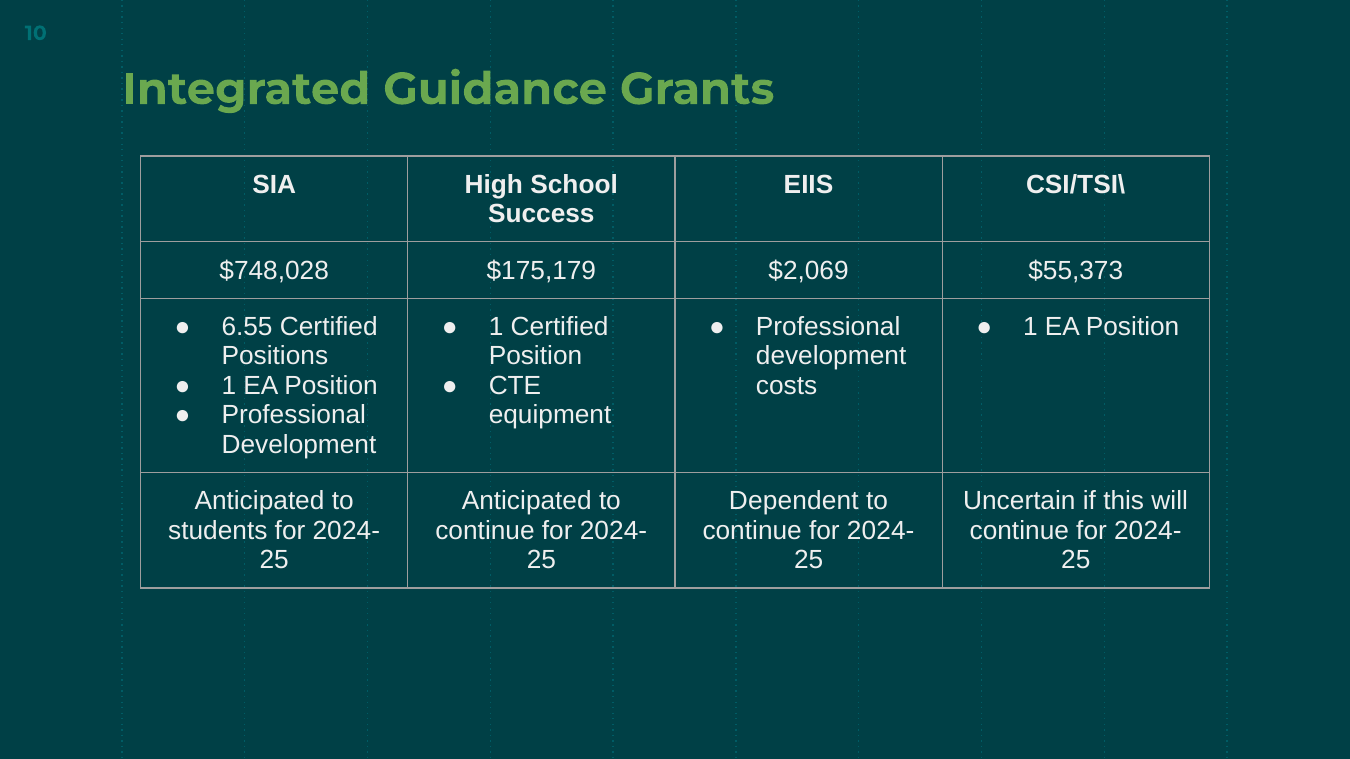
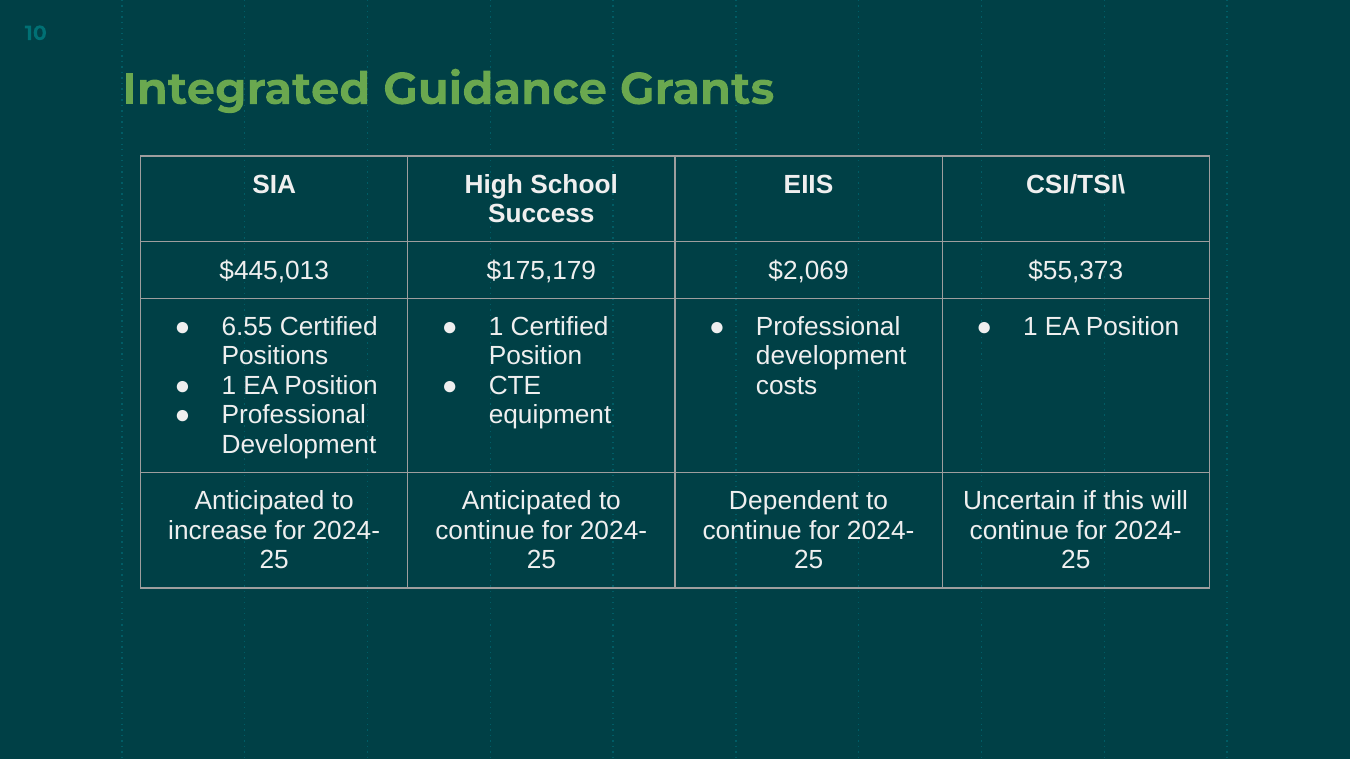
$748,028: $748,028 -> $445,013 (274, 271)
students: students -> increase (218, 531)
